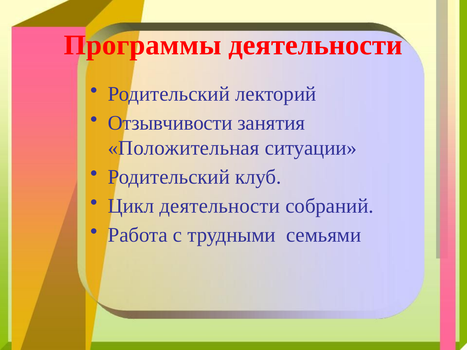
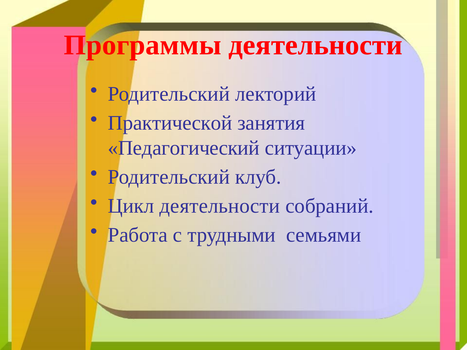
Отзывчивости: Отзывчивости -> Практической (170, 123)
Положительная: Положительная -> Педагогический (184, 148)
